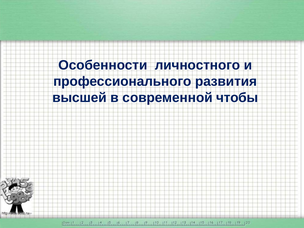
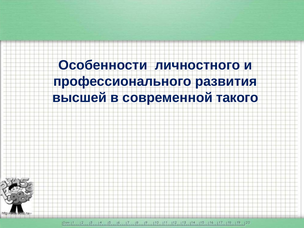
чтобы: чтобы -> такого (237, 98)
